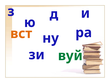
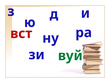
вст colour: orange -> red (21, 33)
